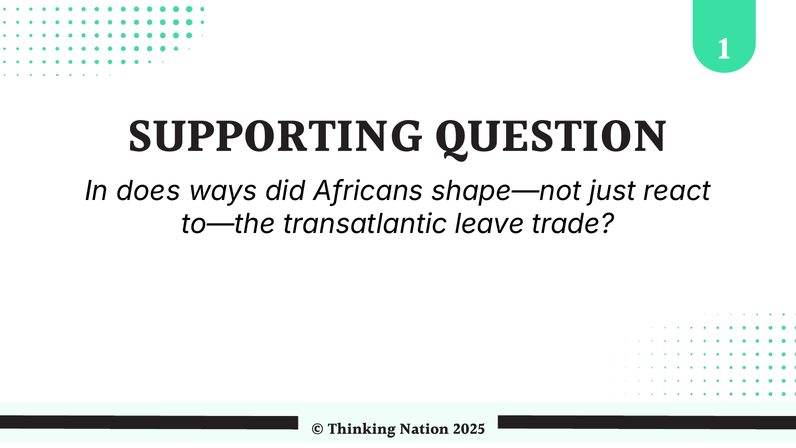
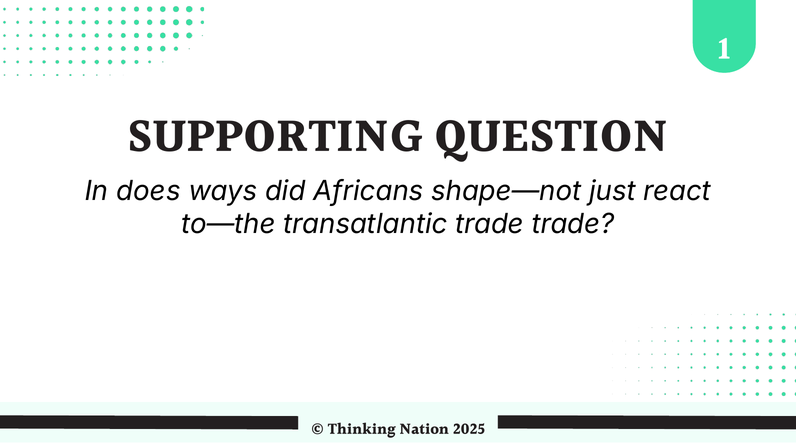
transatlantic leave: leave -> trade (490, 224)
